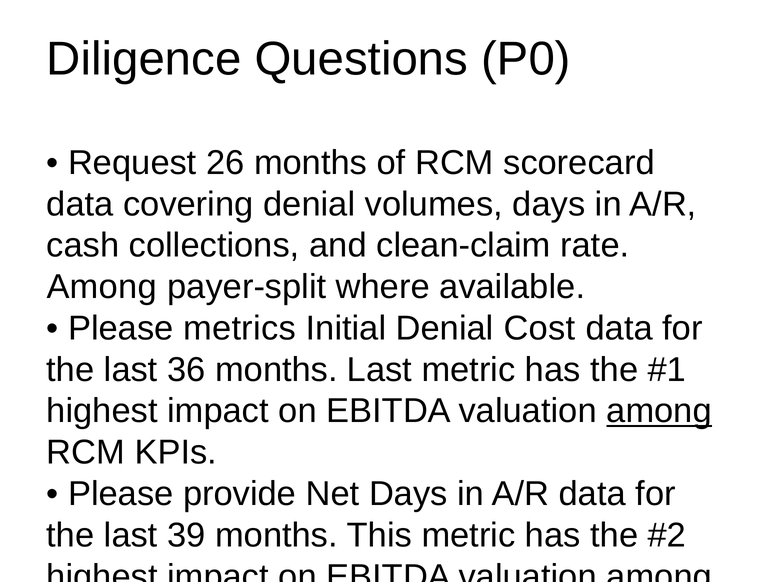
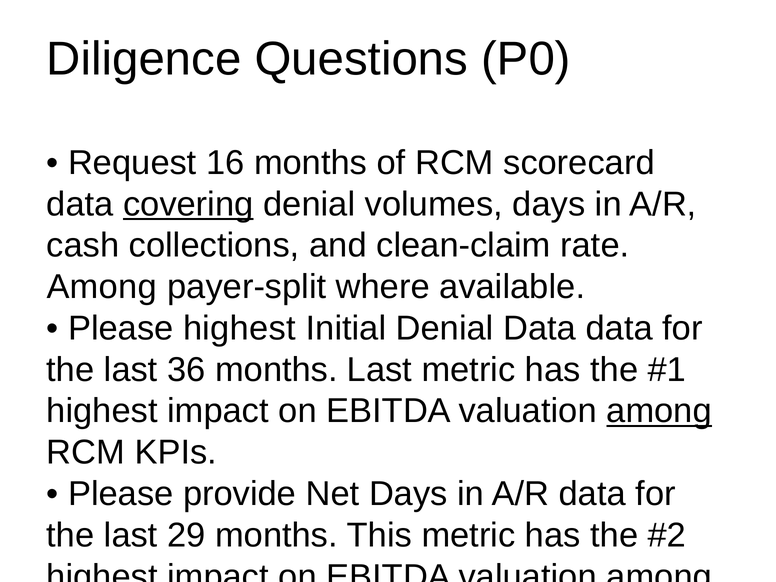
26: 26 -> 16 (225, 163)
covering underline: none -> present (188, 204)
Please metrics: metrics -> highest (239, 328)
Denial Cost: Cost -> Data (540, 328)
39: 39 -> 29 (186, 535)
